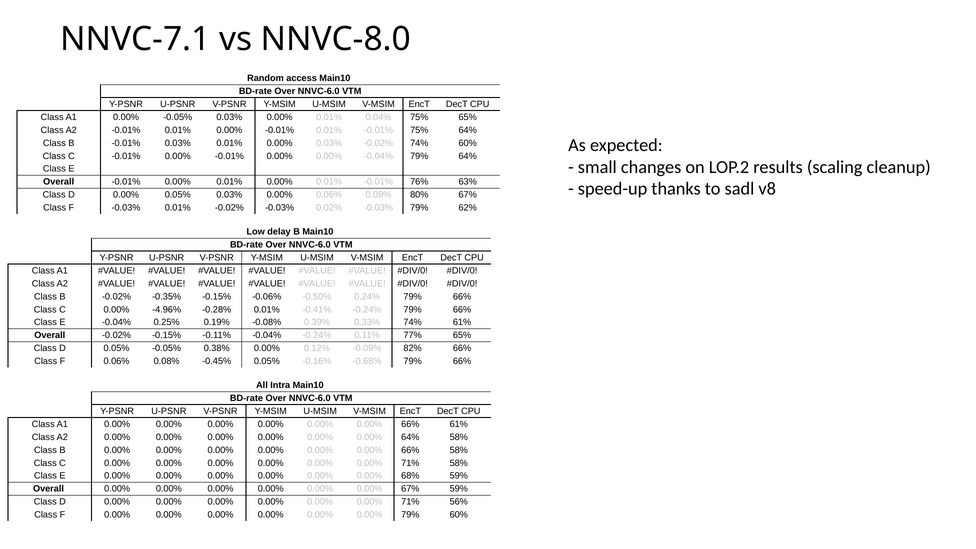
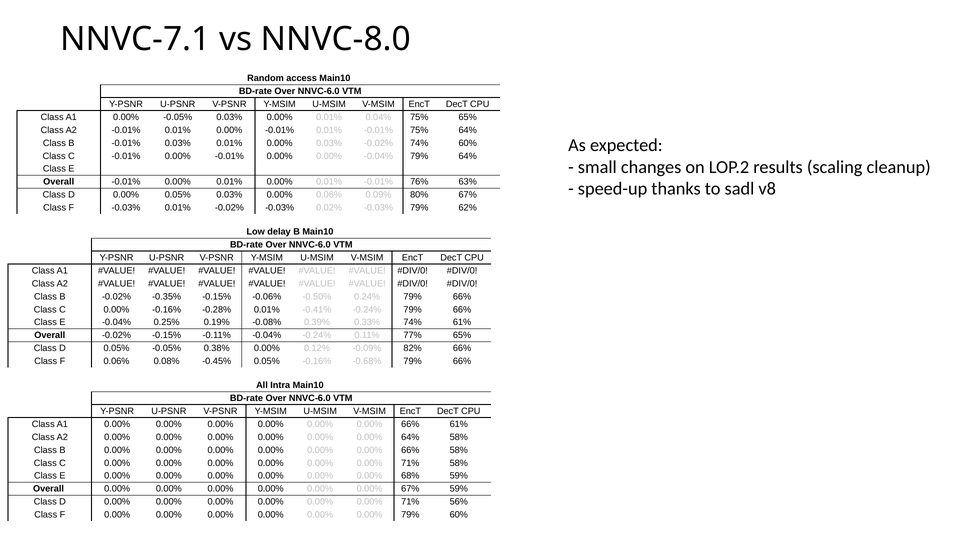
0.00% -4.96%: -4.96% -> -0.16% (167, 310)
